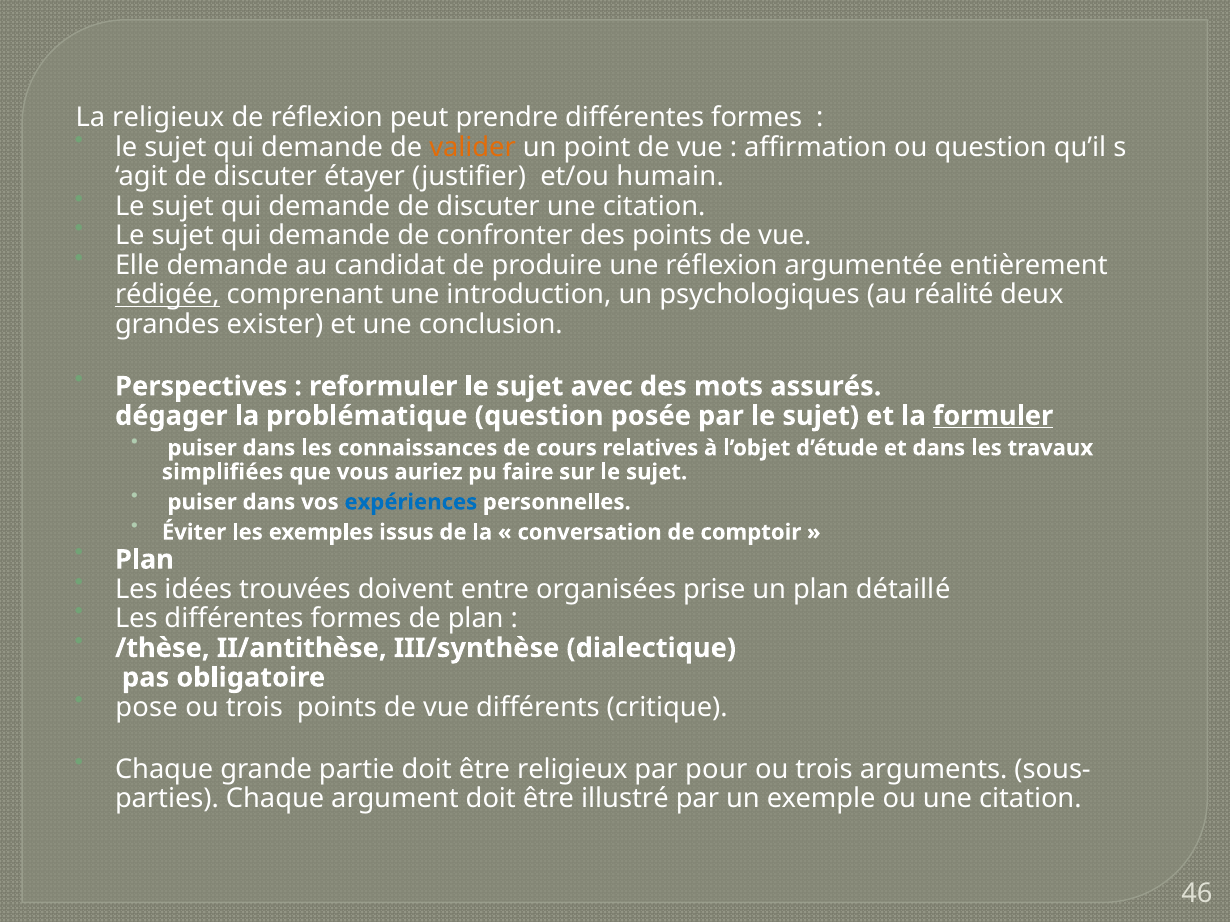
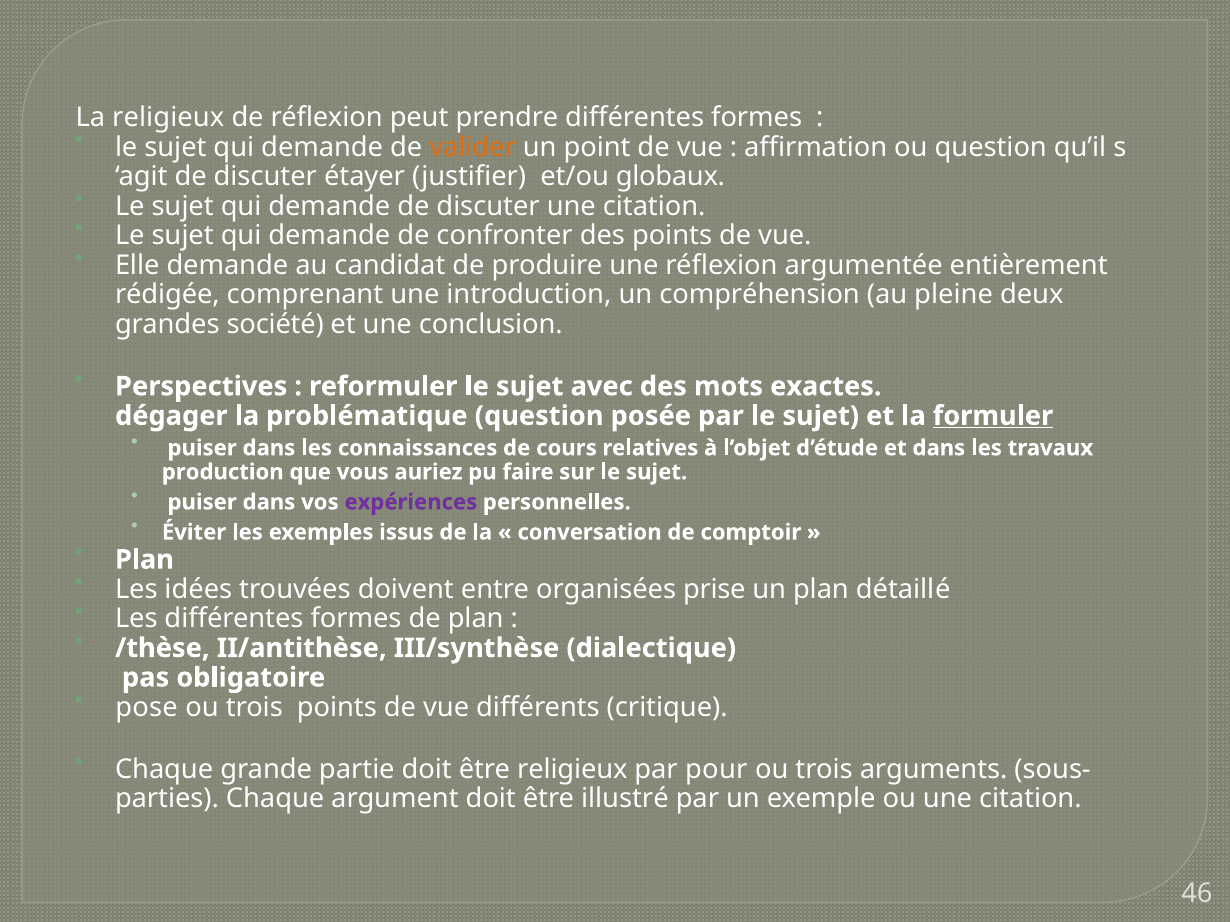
humain: humain -> globaux (670, 177)
rédigée underline: present -> none (167, 295)
psychologiques: psychologiques -> compréhension (760, 295)
réalité: réalité -> pleine (954, 295)
exister: exister -> société (275, 324)
assurés: assurés -> exactes (826, 387)
simplifiées: simplifiées -> production (223, 472)
expériences colour: blue -> purple (411, 502)
